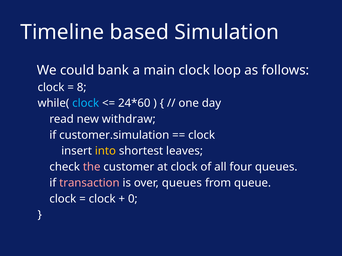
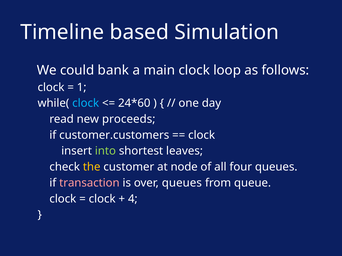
8: 8 -> 1 (82, 87)
withdraw: withdraw -> proceeds (129, 119)
customer.simulation: customer.simulation -> customer.customers (114, 135)
into colour: yellow -> light green (105, 151)
the colour: pink -> yellow (92, 167)
at clock: clock -> node (184, 167)
0: 0 -> 4 (133, 199)
